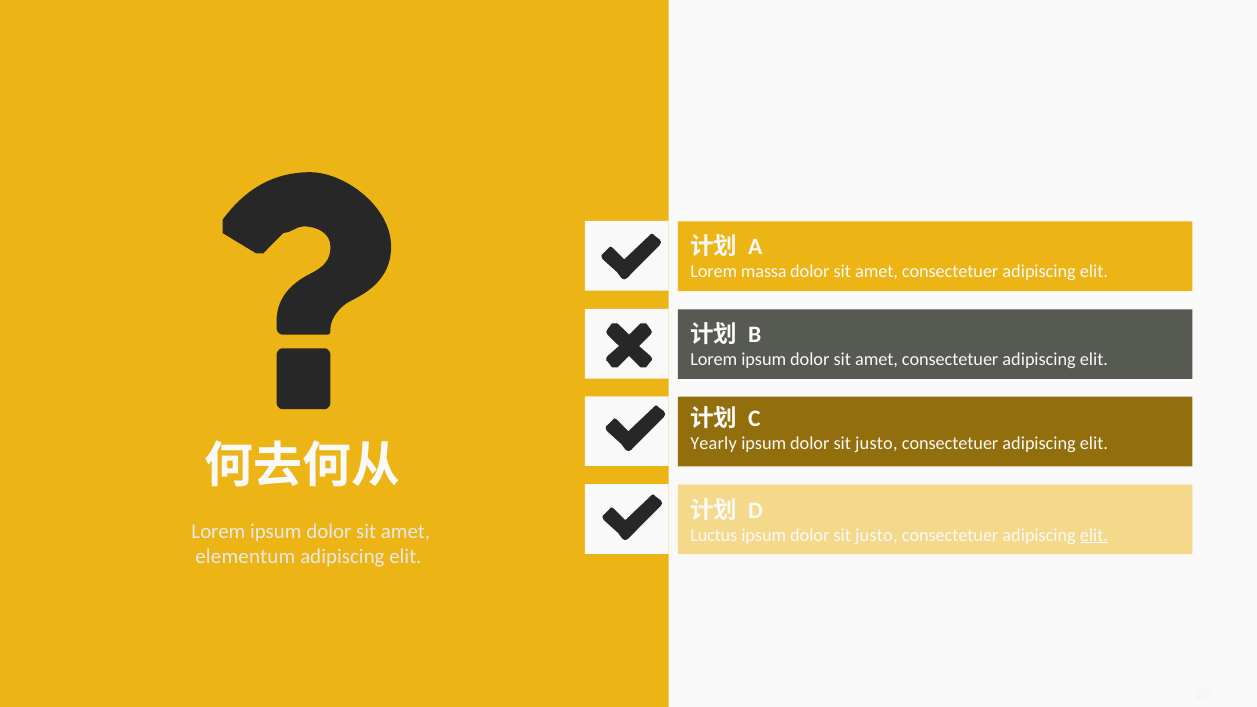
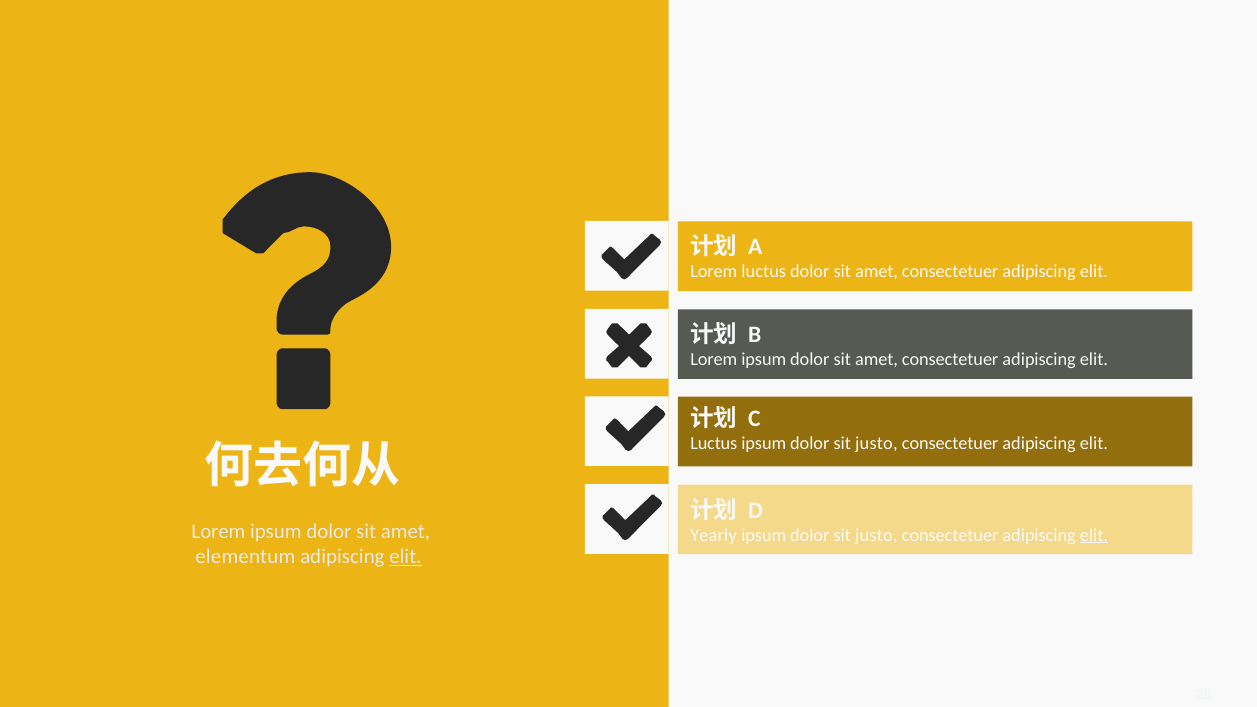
Lorem massa: massa -> luctus (764, 272)
Yearly: Yearly -> Luctus (714, 444)
Luctus: Luctus -> Yearly (714, 535)
elit underline: none -> present (405, 556)
